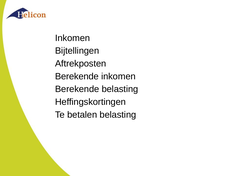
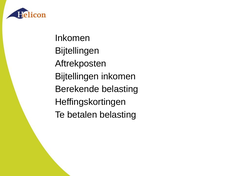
Berekende: Berekende -> Bijtellingen (77, 76)
